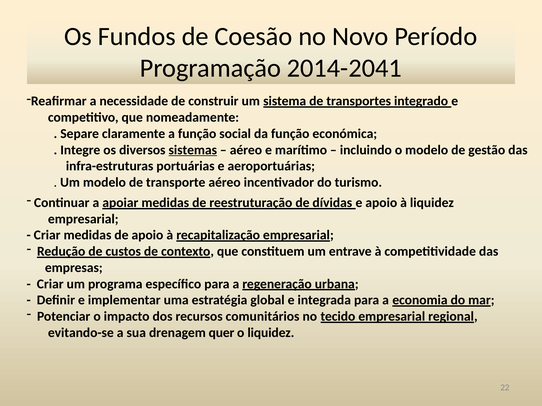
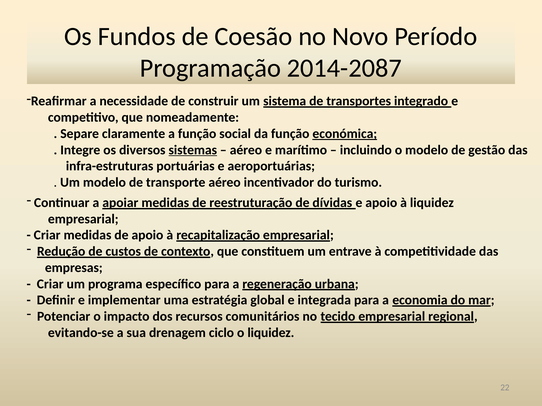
2014-2041: 2014-2041 -> 2014-2087 (344, 68)
económica underline: none -> present (345, 134)
quer: quer -> ciclo (221, 333)
